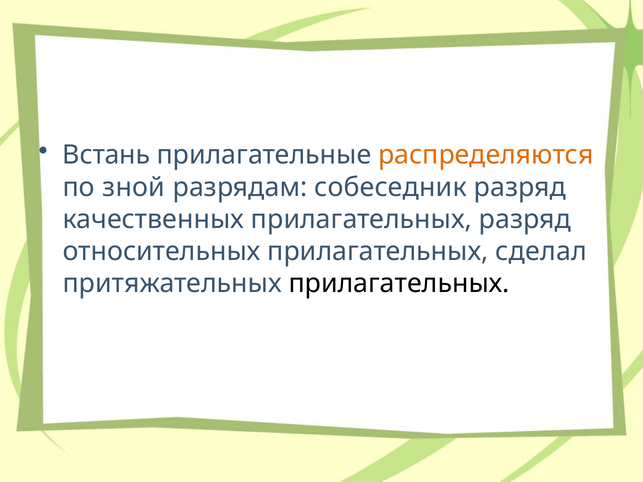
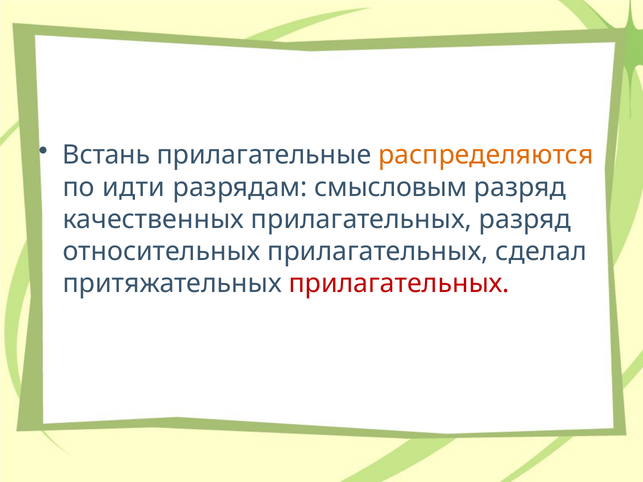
зной: зной -> идти (134, 187)
собеседник: собеседник -> смысловым (391, 187)
прилагательных colour: black -> red (399, 284)
